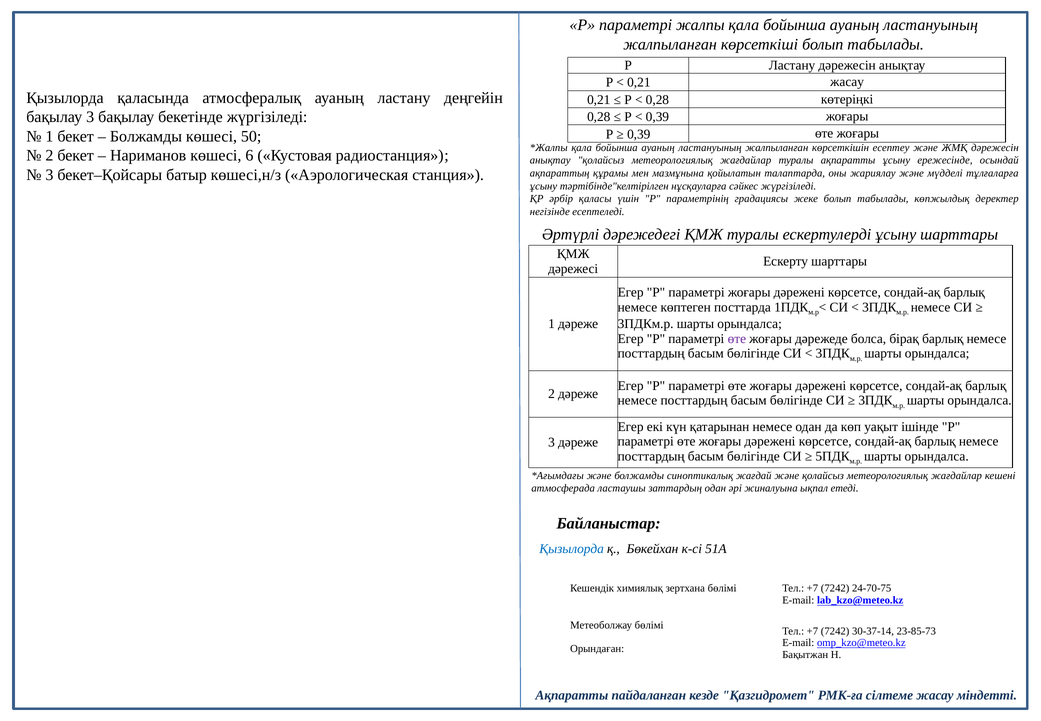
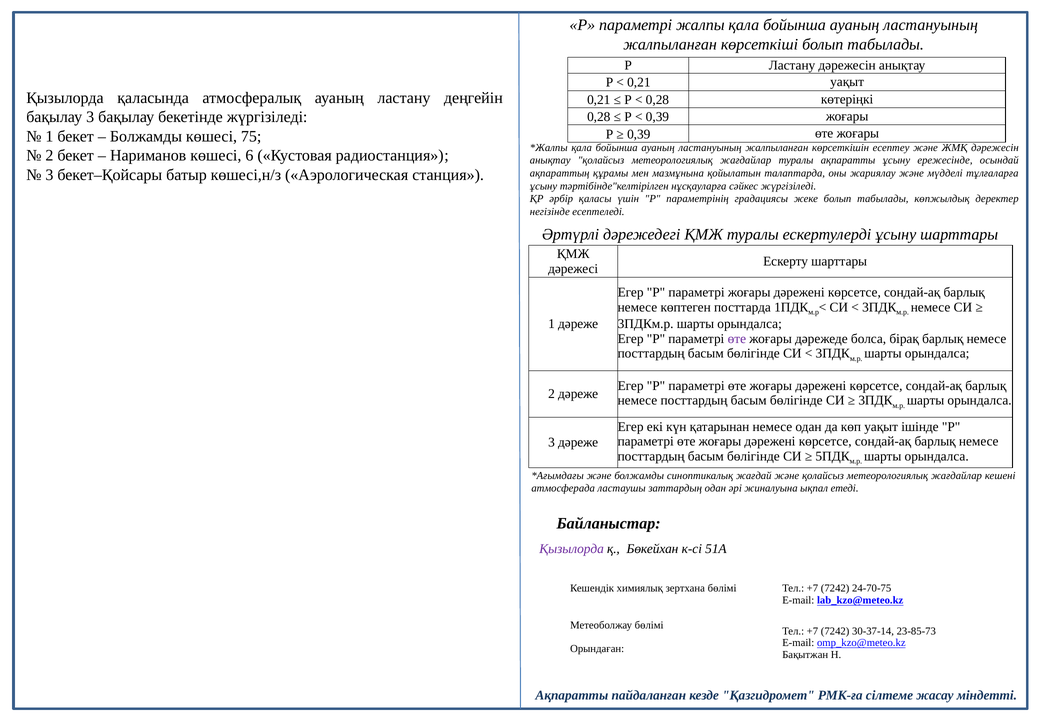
0,21 жасау: жасау -> уақыт (847, 82)
50: 50 -> 75 (251, 136)
Қызылорда colour: blue -> purple (572, 549)
